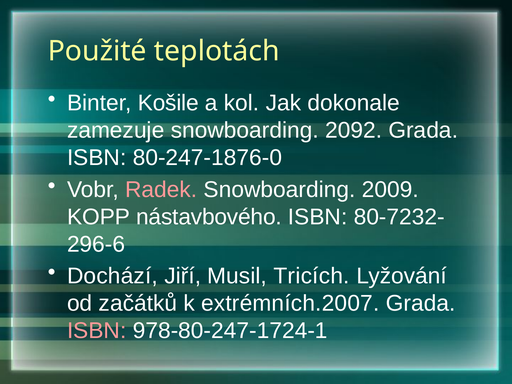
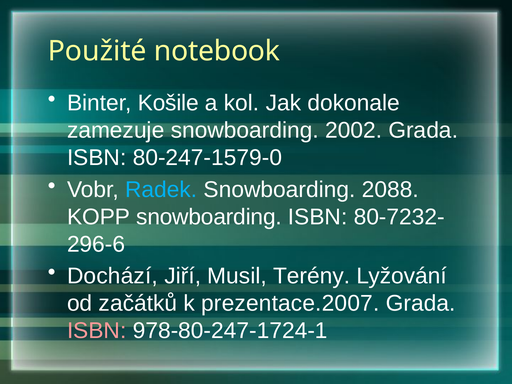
teplotách: teplotách -> notebook (217, 51)
2092: 2092 -> 2002 (354, 130)
80-247-1876-0: 80-247-1876-0 -> 80-247-1579-0 (207, 158)
Radek colour: pink -> light blue (161, 190)
2009: 2009 -> 2088 (390, 190)
KOPP nástavbového: nástavbového -> snowboarding (209, 217)
Tricích: Tricích -> Terény (312, 276)
extrémních.2007: extrémních.2007 -> prezentace.2007 (290, 303)
